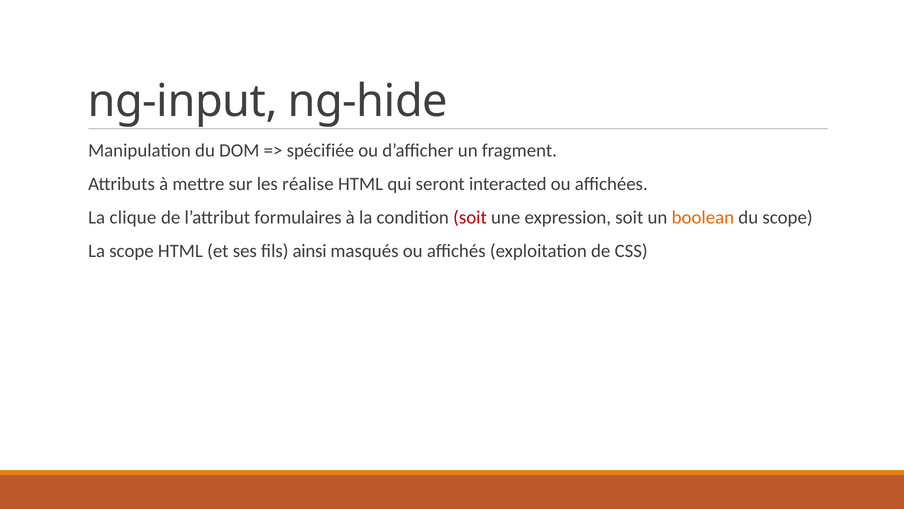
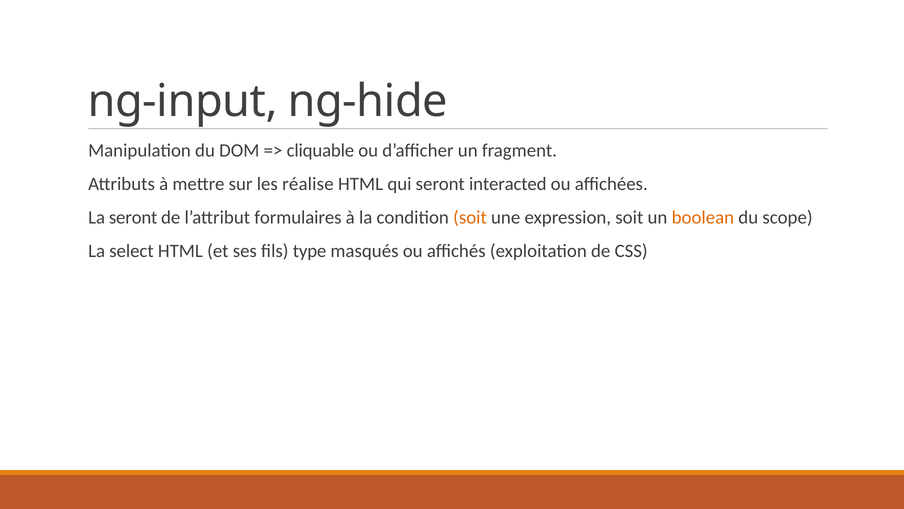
spécifiée: spécifiée -> cliquable (320, 150)
La clique: clique -> seront (133, 217)
soit colour: red -> orange (470, 217)
La scope: scope -> select (131, 251)
ainsi: ainsi -> type (310, 251)
